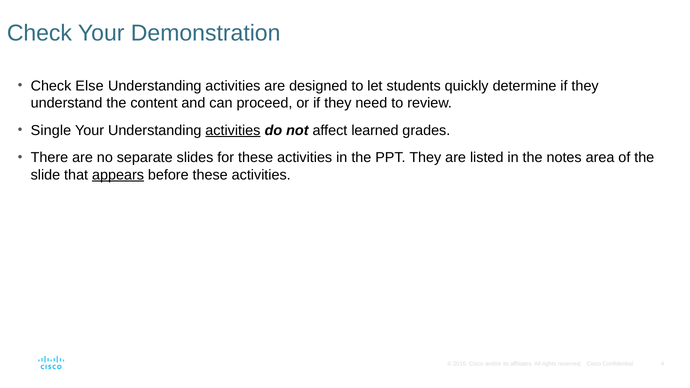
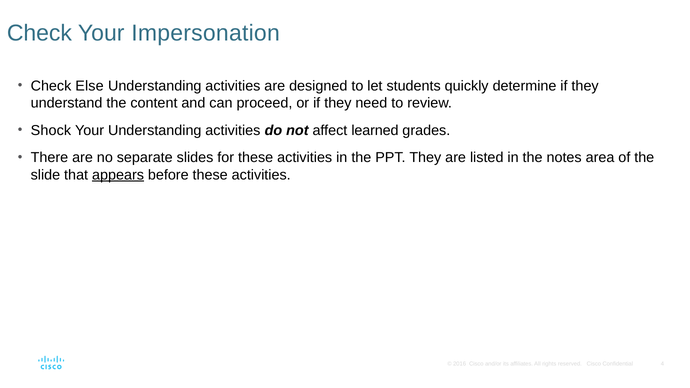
Demonstration: Demonstration -> Impersonation (206, 33)
Single: Single -> Shock (51, 130)
activities underline: present -> none (233, 130)
